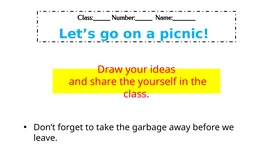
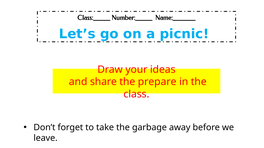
yourself: yourself -> prepare (157, 82)
